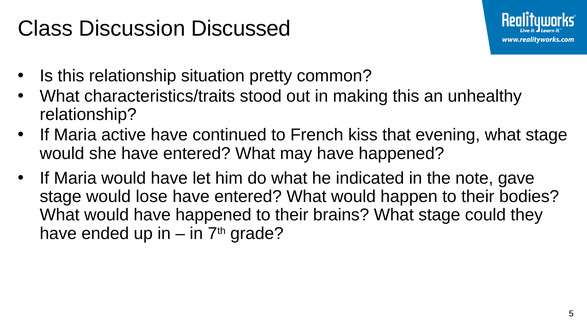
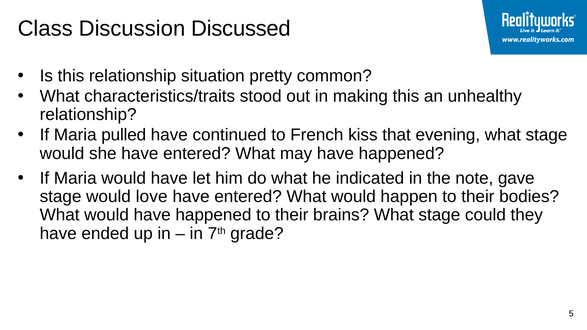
active: active -> pulled (124, 135)
lose: lose -> love (152, 197)
